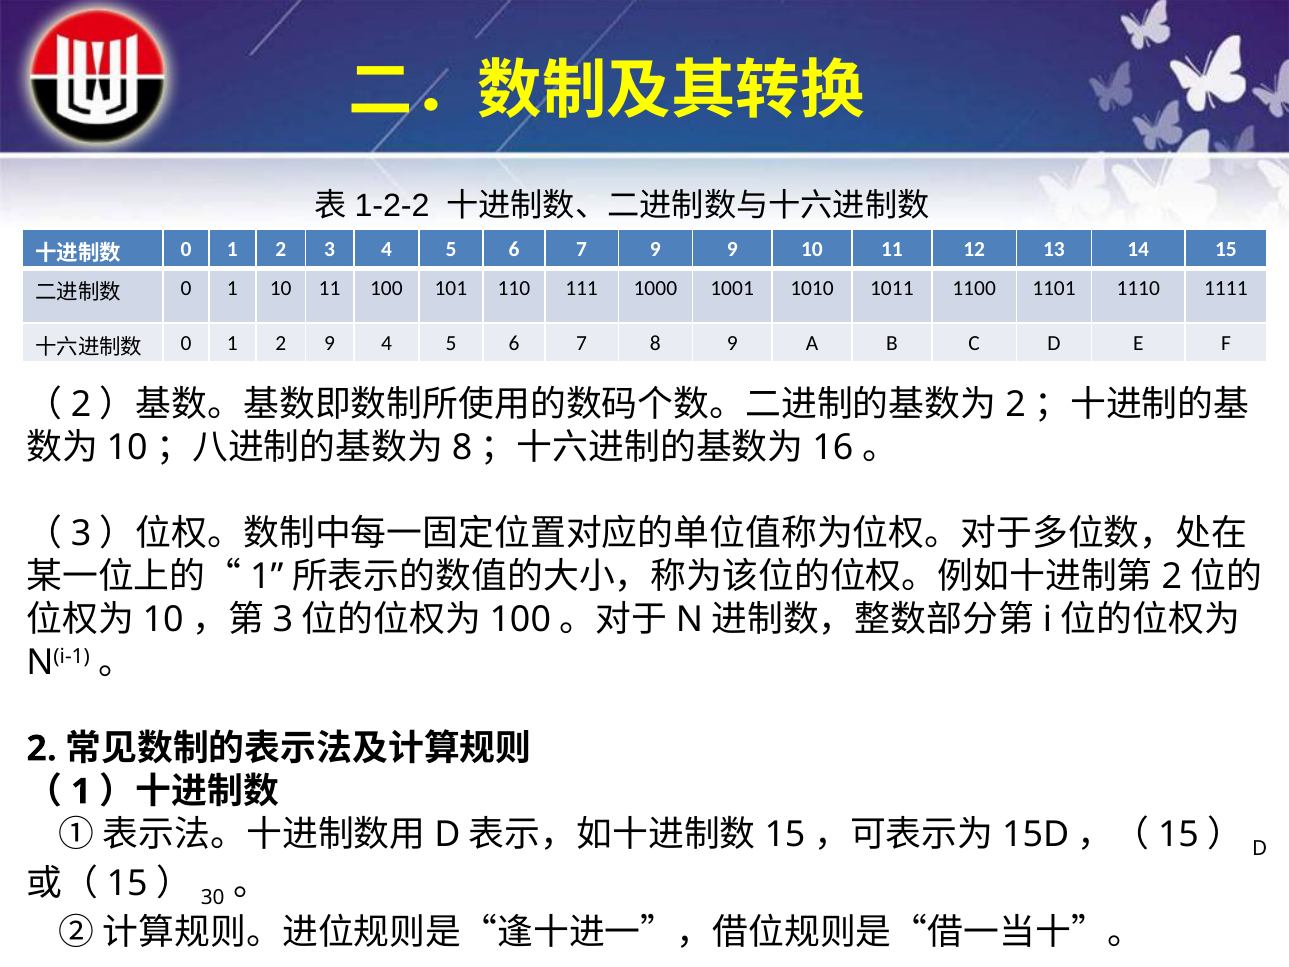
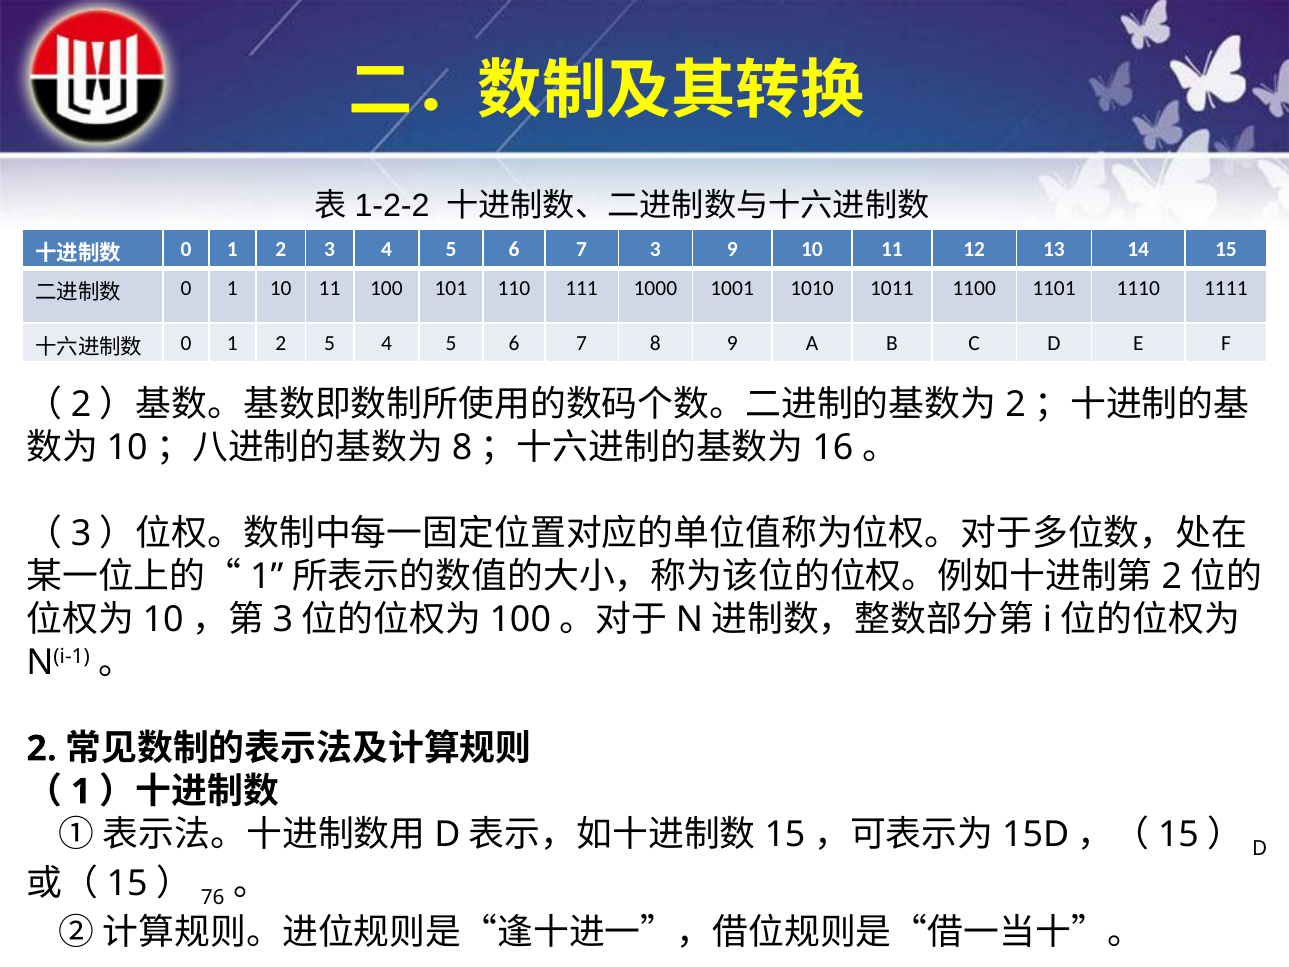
7 9: 9 -> 3 (655, 249)
2 9: 9 -> 5 (330, 343)
30: 30 -> 76 (213, 897)
